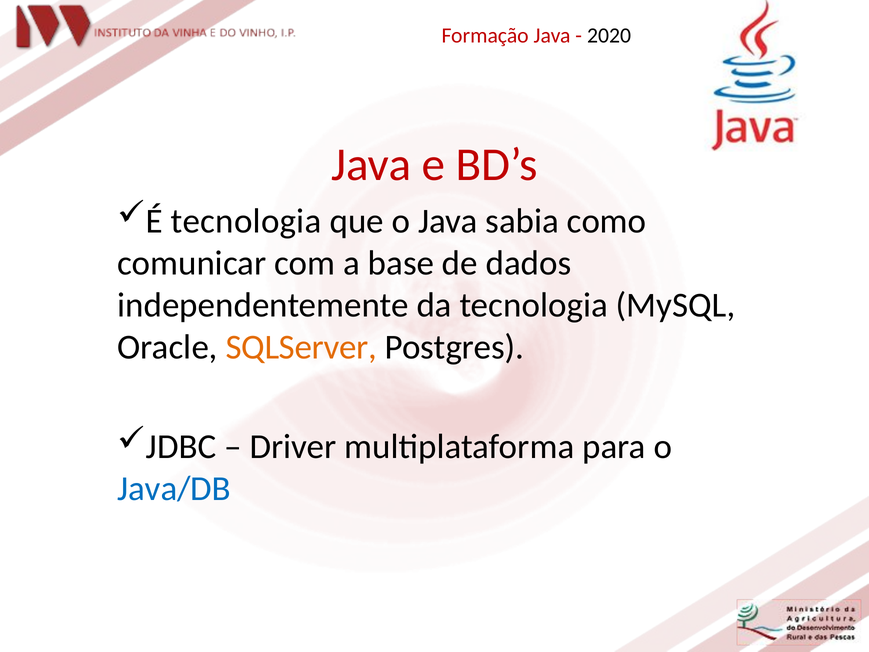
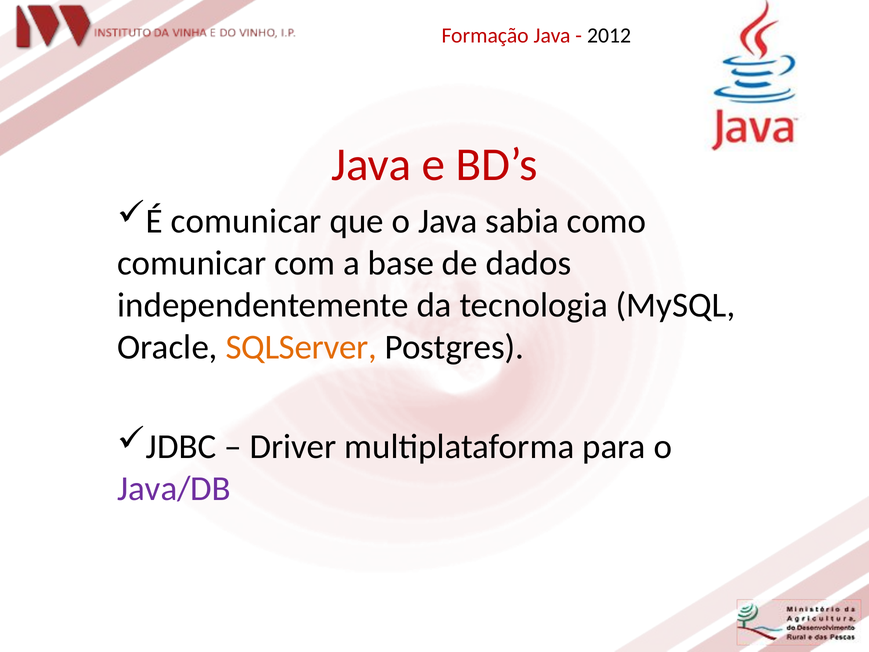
2020: 2020 -> 2012 (609, 35)
É tecnologia: tecnologia -> comunicar (246, 221)
Java/DB colour: blue -> purple (174, 489)
